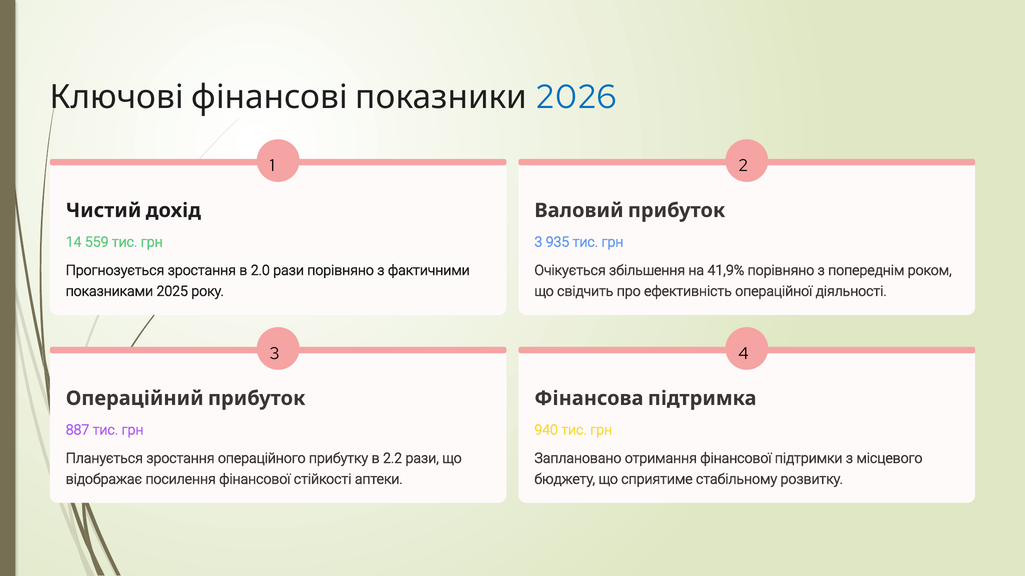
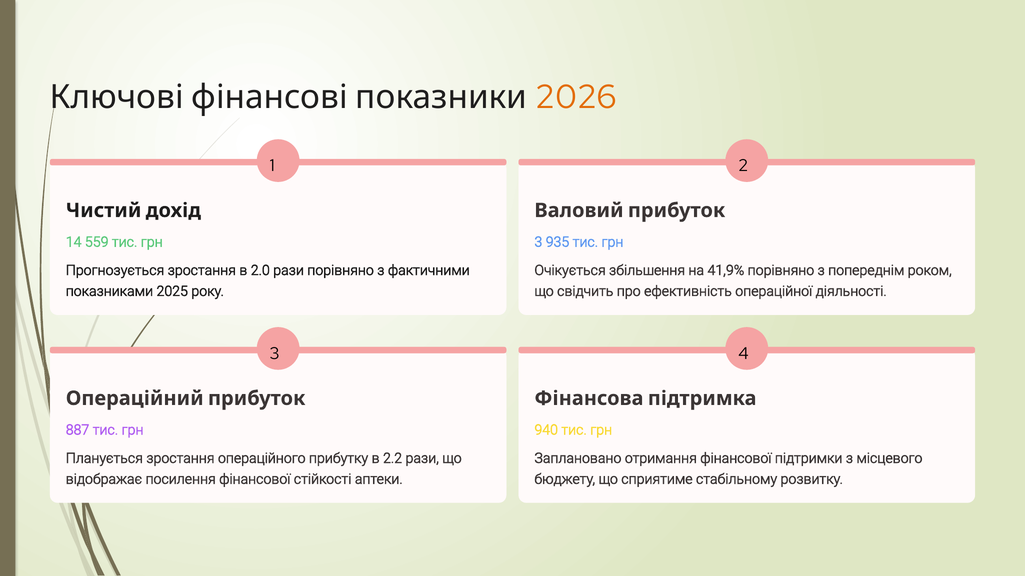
2026 colour: blue -> orange (576, 97)
